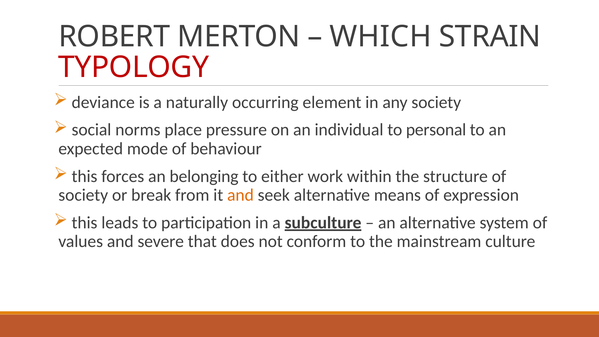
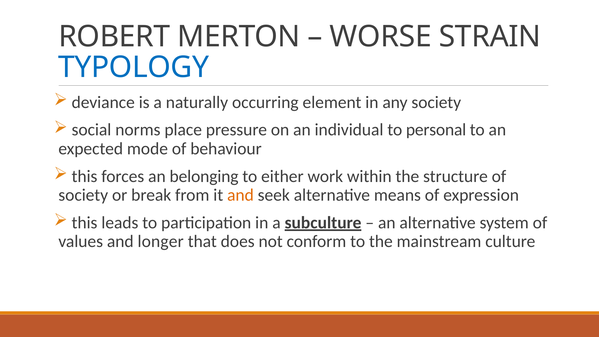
WHICH: WHICH -> WORSE (381, 37)
TYPOLOGY colour: red -> blue (134, 67)
severe: severe -> longer (161, 241)
